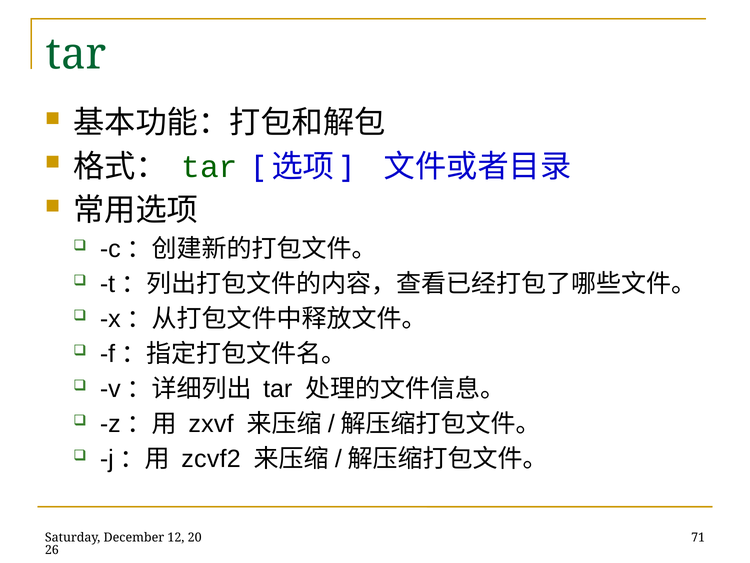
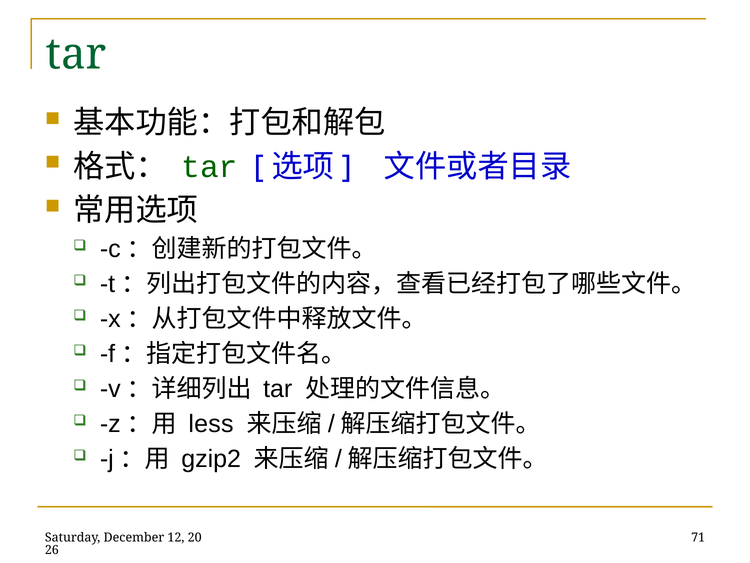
zxvf: zxvf -> less (211, 424)
zcvf2: zcvf2 -> gzip2 (211, 459)
